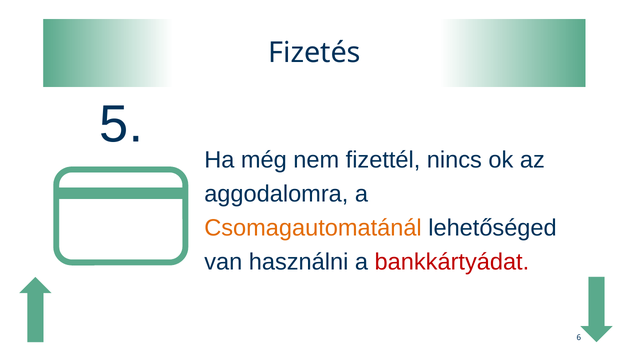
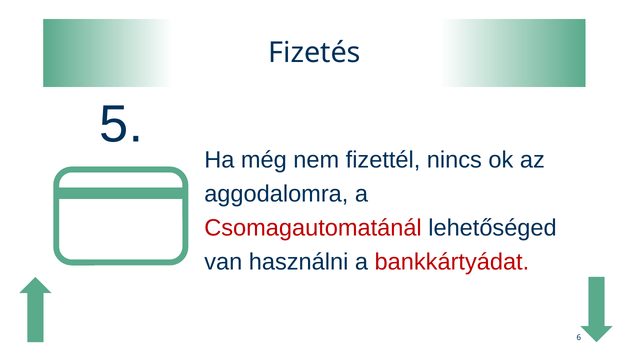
Csomagautomatánál colour: orange -> red (313, 228)
